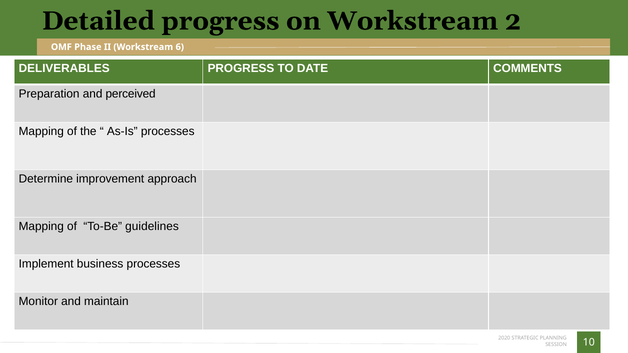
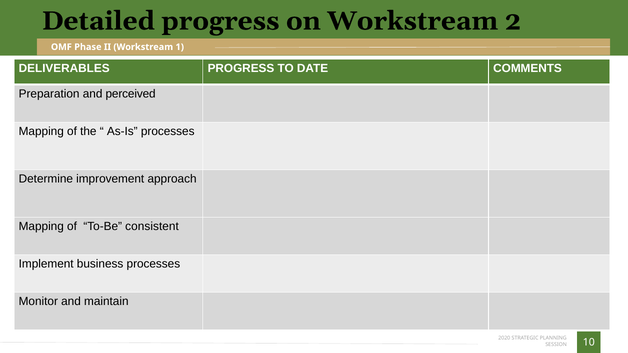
6: 6 -> 1 (180, 47)
guidelines: guidelines -> consistent (152, 227)
